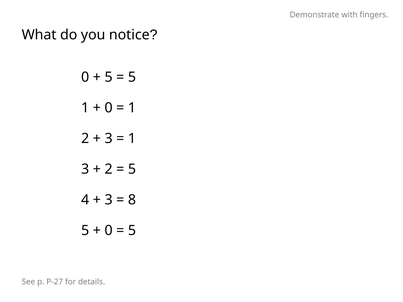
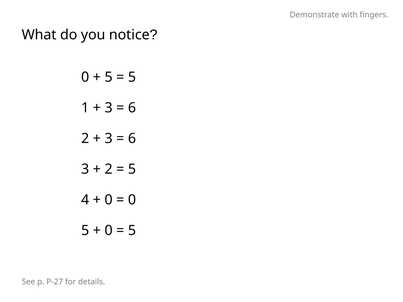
0: 0 -> 3 (109, 108)
1: 1 -> 6 (132, 108)
1: 1 -> 6 (132, 139)
3: 3 -> 0 (109, 200)
8: 8 -> 0 (132, 200)
